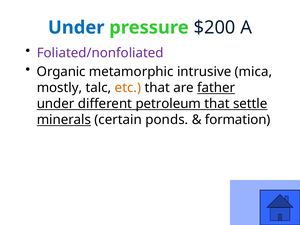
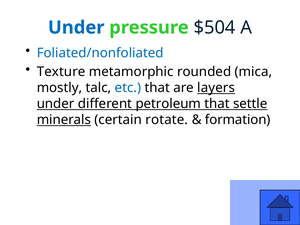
$200: $200 -> $504 (215, 28)
Foliated/nonfoliated colour: purple -> blue (100, 53)
Organic: Organic -> Texture (61, 72)
intrusive: intrusive -> rounded (204, 72)
etc colour: orange -> blue (128, 88)
father: father -> layers (216, 88)
ponds: ponds -> rotate (167, 120)
